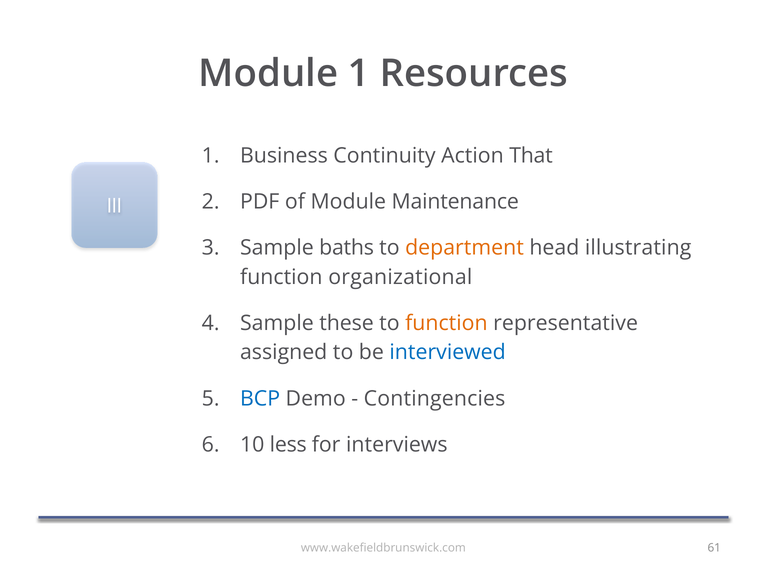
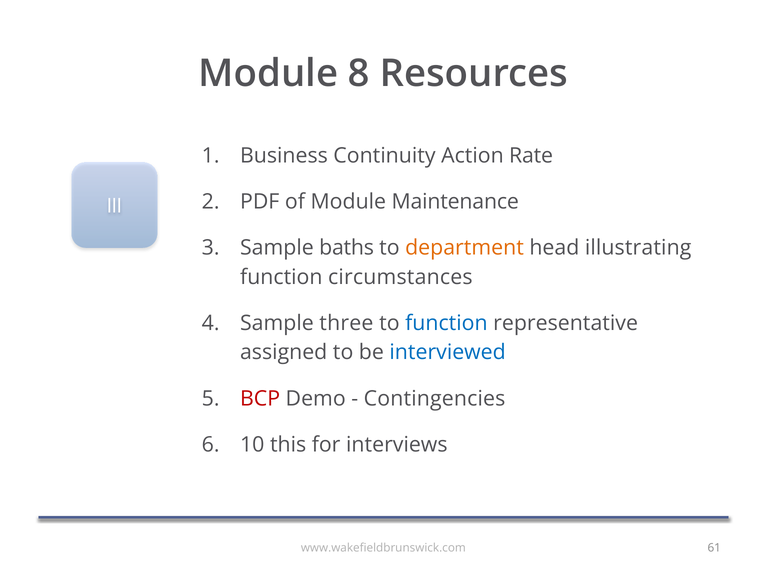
Module 1: 1 -> 8 (359, 74)
That: That -> Rate (531, 156)
organizational: organizational -> circumstances (400, 277)
these: these -> three (346, 323)
function colour: orange -> blue (446, 323)
BCP colour: blue -> red (260, 399)
less: less -> this (288, 445)
